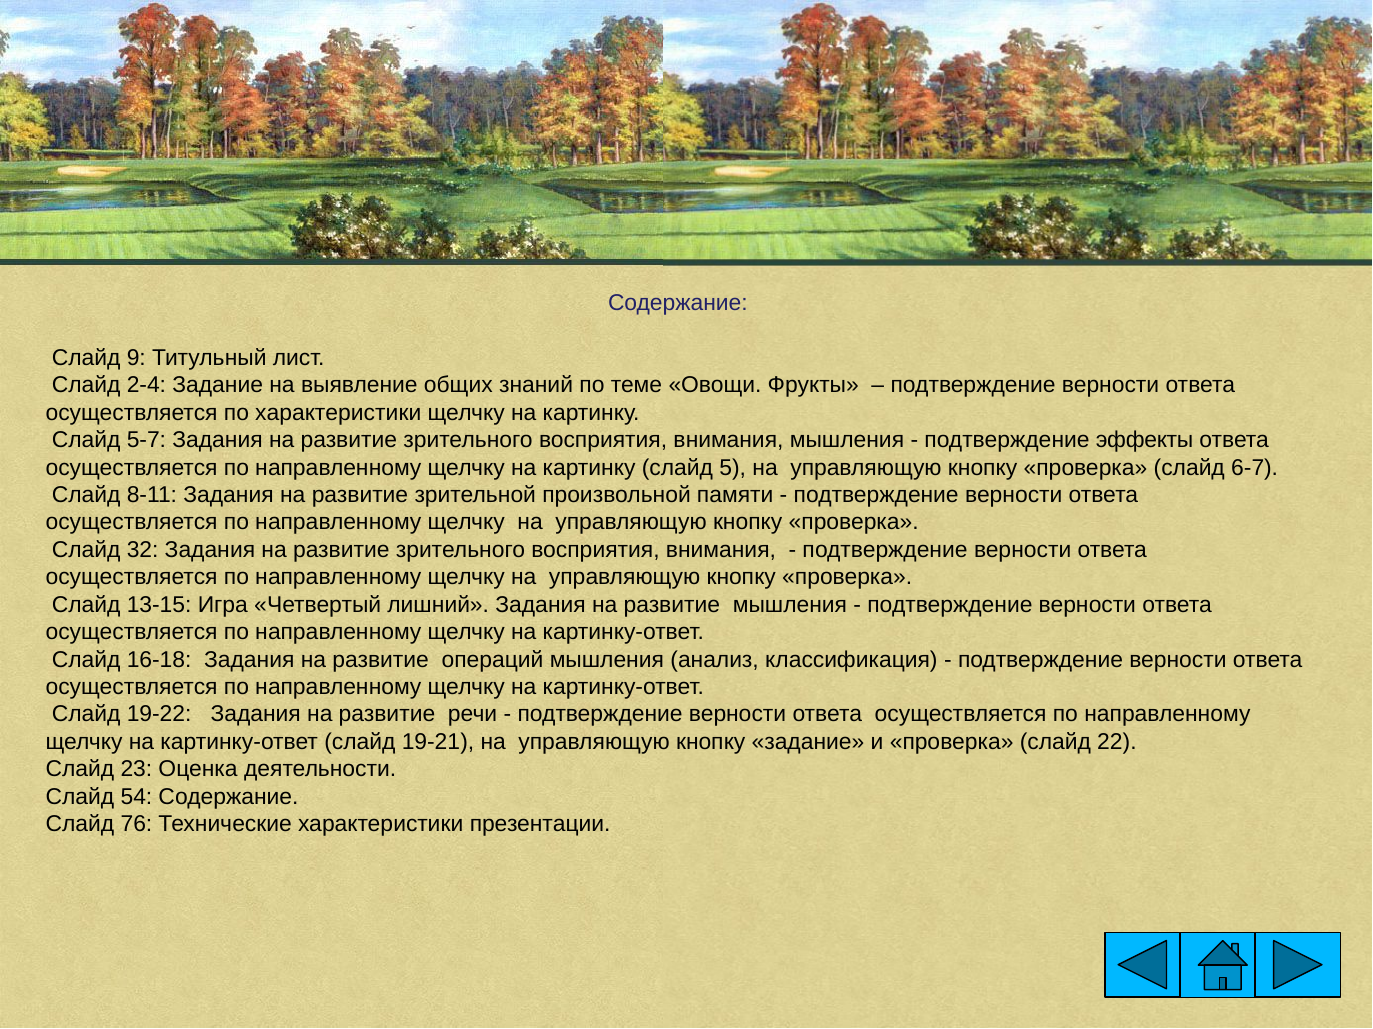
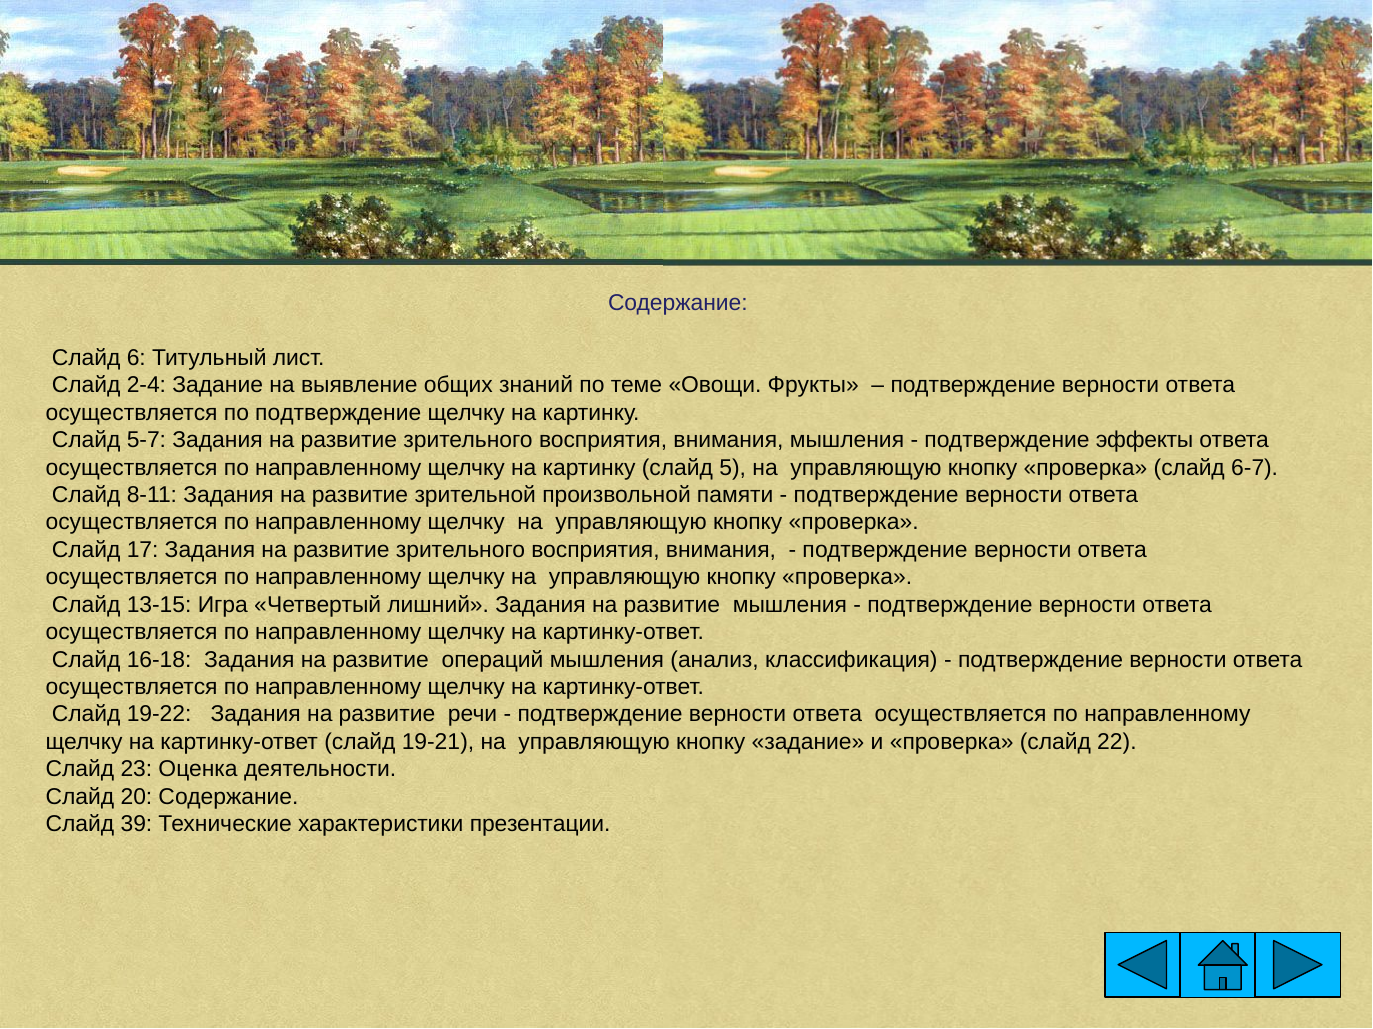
9: 9 -> 6 (136, 358)
по характеристики: характеристики -> подтверждение (338, 413)
32: 32 -> 17 (143, 550)
54: 54 -> 20 (136, 797)
76: 76 -> 39 (136, 825)
